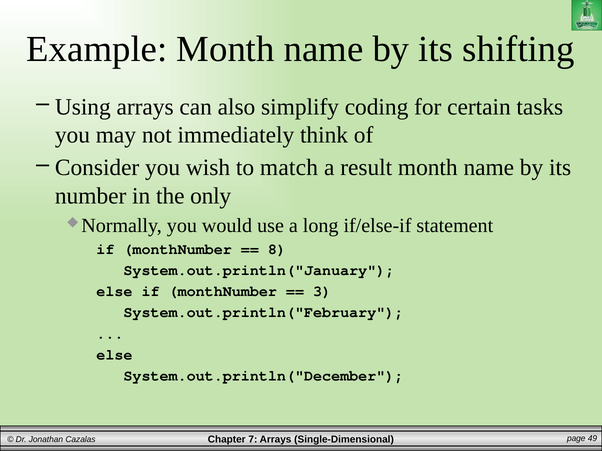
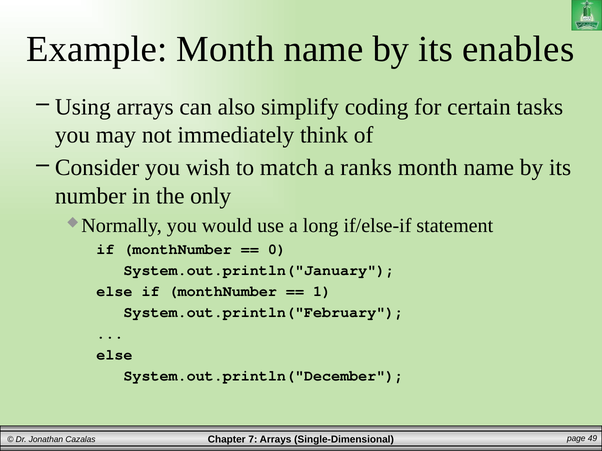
shifting: shifting -> enables (518, 49)
result: result -> ranks (366, 168)
8: 8 -> 0 (277, 250)
3: 3 -> 1 (322, 292)
